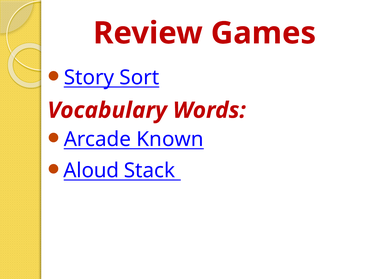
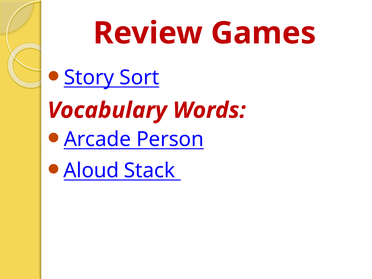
Known: Known -> Person (170, 139)
